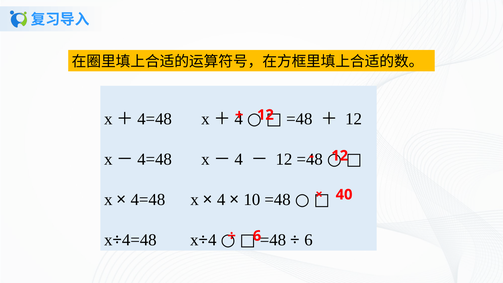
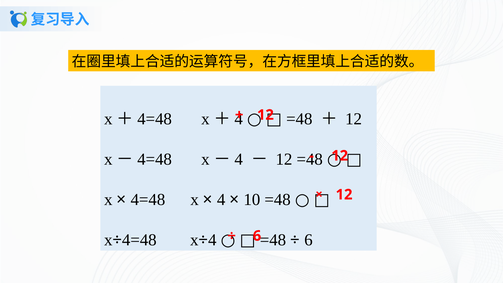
40: 40 -> 12 (344, 195)
